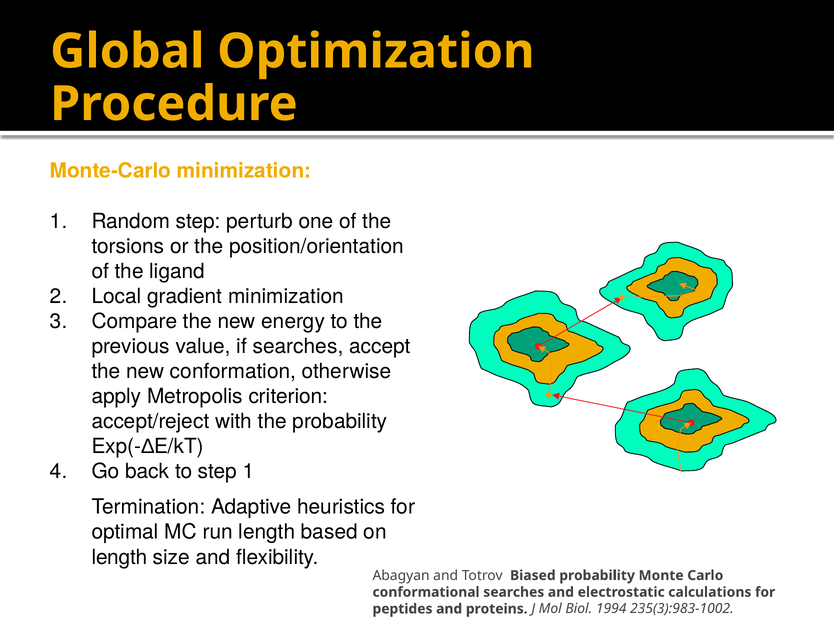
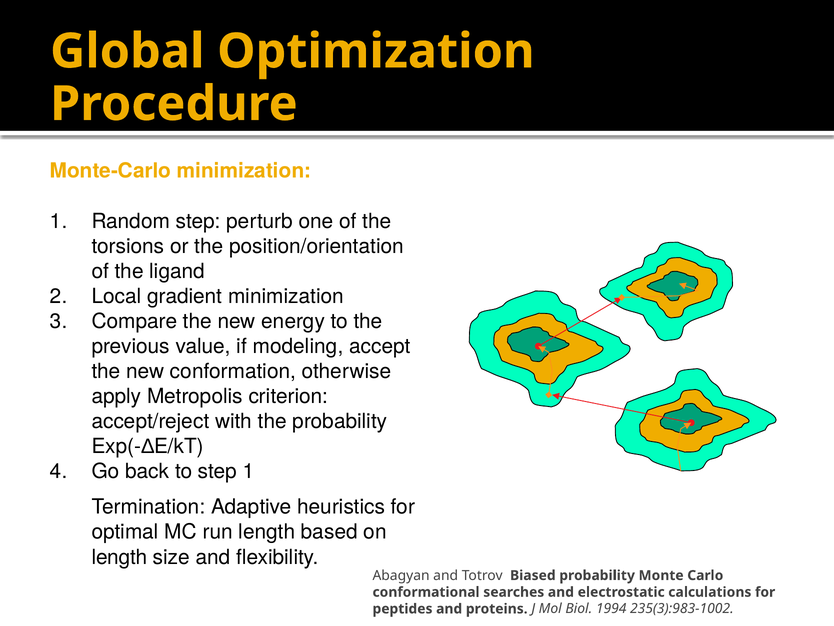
if searches: searches -> modeling (298, 346)
